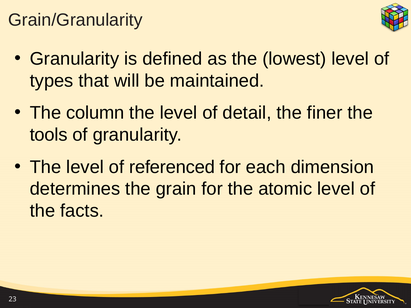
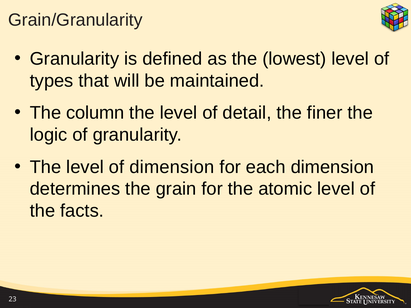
tools: tools -> logic (49, 135)
of referenced: referenced -> dimension (172, 167)
